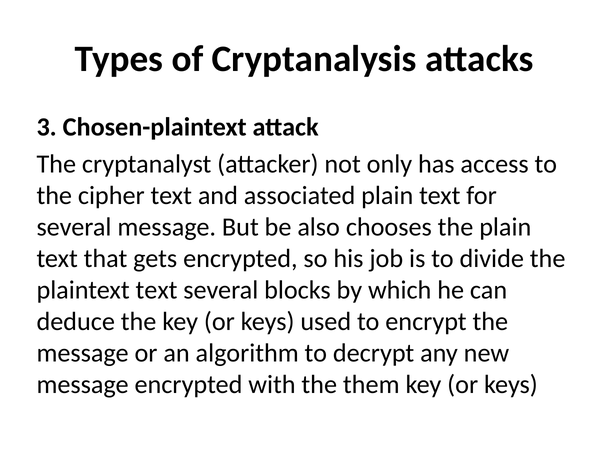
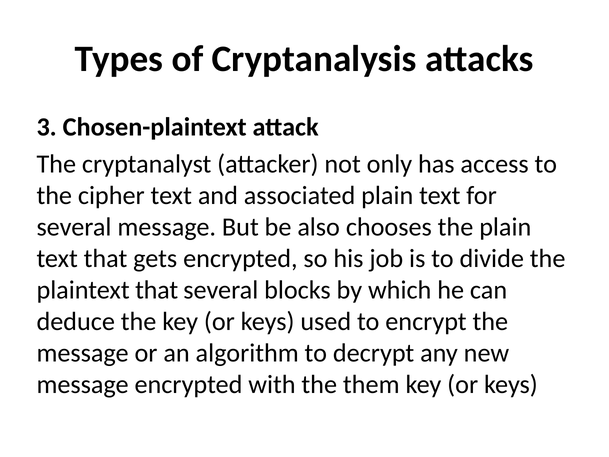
plaintext text: text -> that (157, 290)
